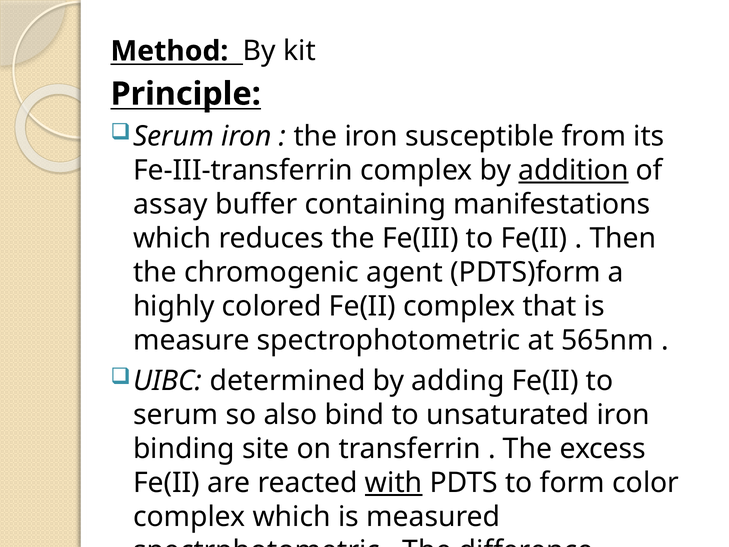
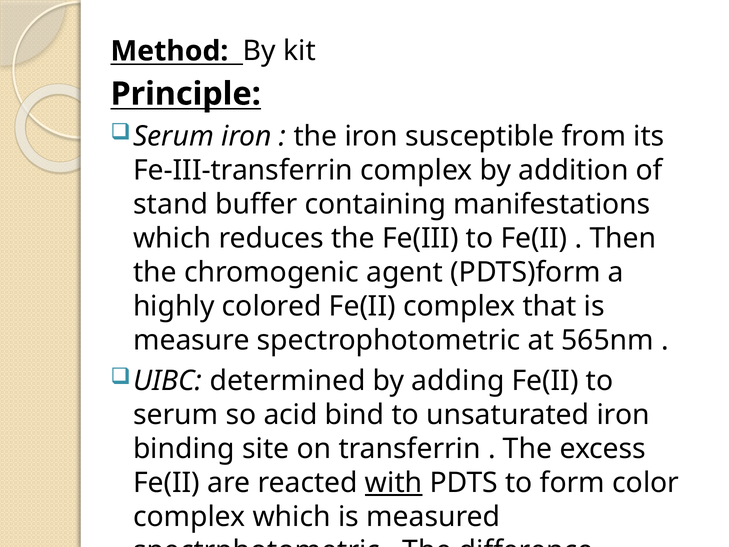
addition underline: present -> none (574, 170)
assay: assay -> stand (171, 204)
also: also -> acid (291, 415)
